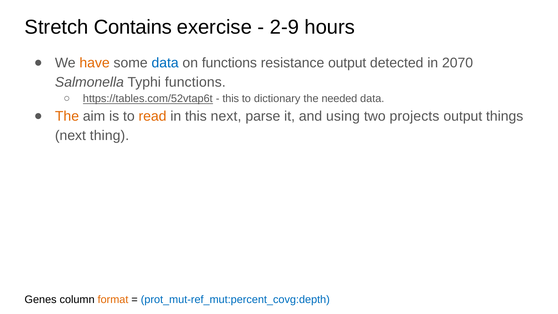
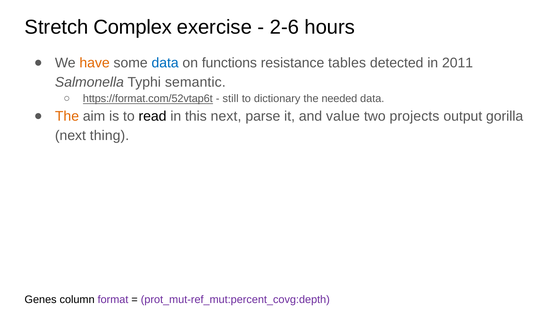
Contains: Contains -> Complex (133, 27)
2-9: 2-9 -> 2-6 (284, 27)
resistance output: output -> tables (347, 63)
2070: 2070 -> 2011 (458, 63)
Typhi functions: functions -> semantic (195, 82)
https://tables.com/52vtap6t: https://tables.com/52vtap6t -> https://format.com/52vtap6t (148, 99)
this: this -> still (231, 99)
read colour: orange -> black (153, 116)
using: using -> value (343, 116)
things: things -> gorilla (505, 116)
format colour: orange -> purple (113, 299)
prot_mut-ref_mut:percent_covg:depth colour: blue -> purple (235, 299)
